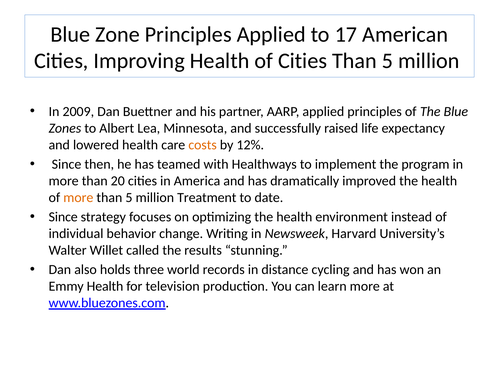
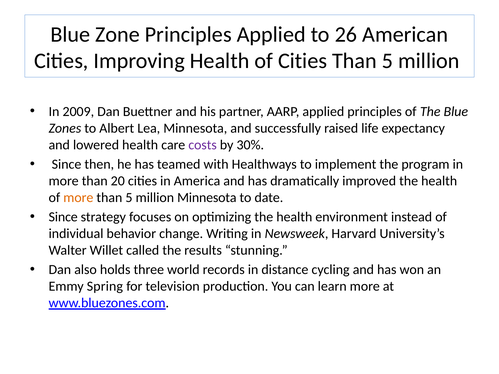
17: 17 -> 26 (346, 34)
costs colour: orange -> purple (203, 145)
12%: 12% -> 30% (250, 145)
million Treatment: Treatment -> Minnesota (207, 198)
Emmy Health: Health -> Spring (105, 287)
